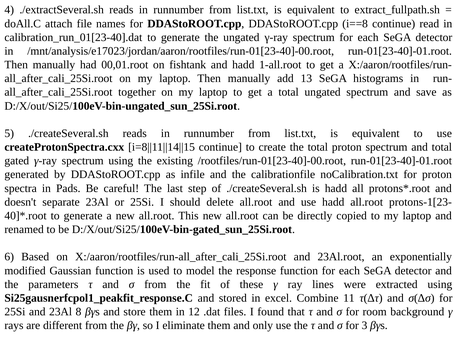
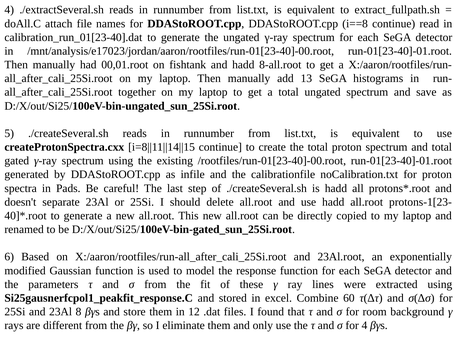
1-all.root: 1-all.root -> 8-all.root (280, 65)
11: 11 -> 60 (349, 298)
for 3: 3 -> 4 (364, 325)
